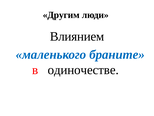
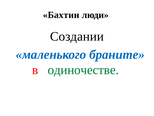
Другим: Другим -> Бахтин (61, 15)
Влиянием: Влиянием -> Создании (77, 36)
одиночестве colour: black -> green (83, 70)
